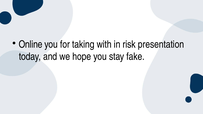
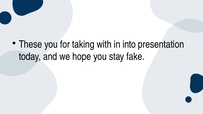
Online: Online -> These (30, 44)
risk: risk -> into (129, 44)
